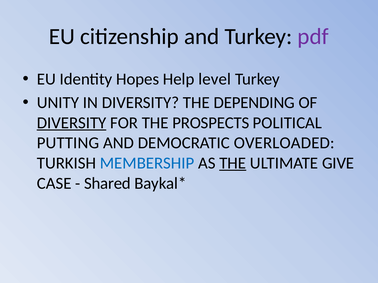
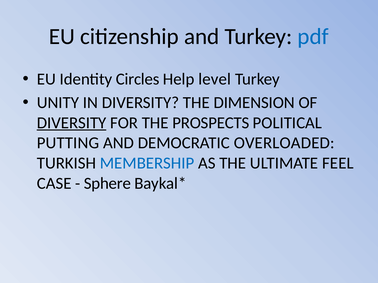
pdf colour: purple -> blue (313, 37)
Hopes: Hopes -> Circles (138, 79)
DEPENDING: DEPENDING -> DIMENSION (254, 103)
THE underline: present -> none (233, 163)
GIVE: GIVE -> FEEL (338, 163)
Shared: Shared -> Sphere (107, 184)
